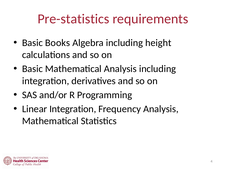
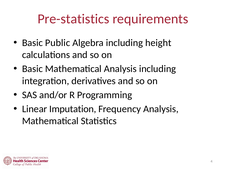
Books: Books -> Public (58, 43)
Linear Integration: Integration -> Imputation (73, 109)
